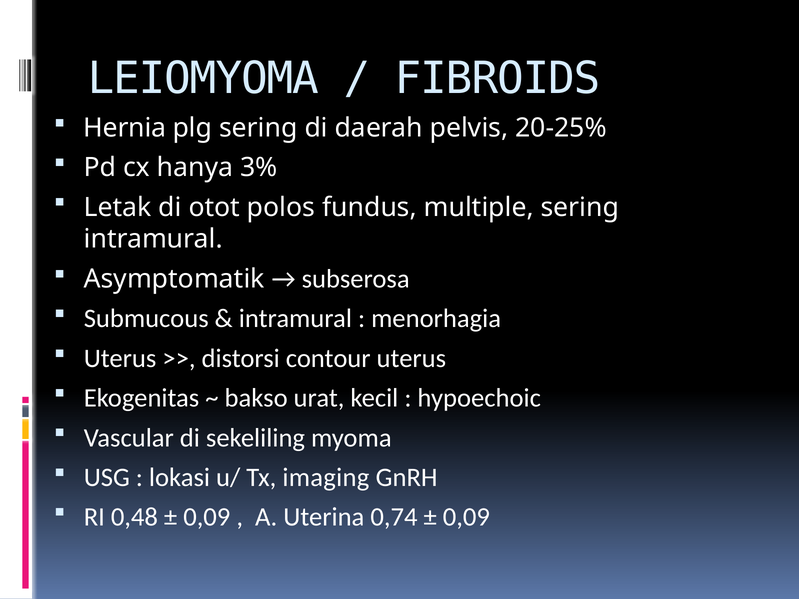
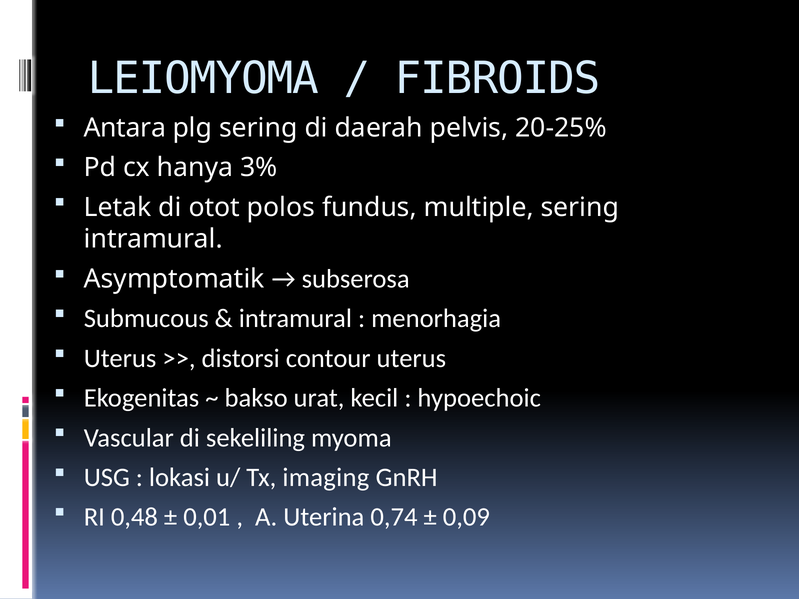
Hernia: Hernia -> Antara (125, 128)
0,09: 0,09 -> 0,01 (207, 517)
